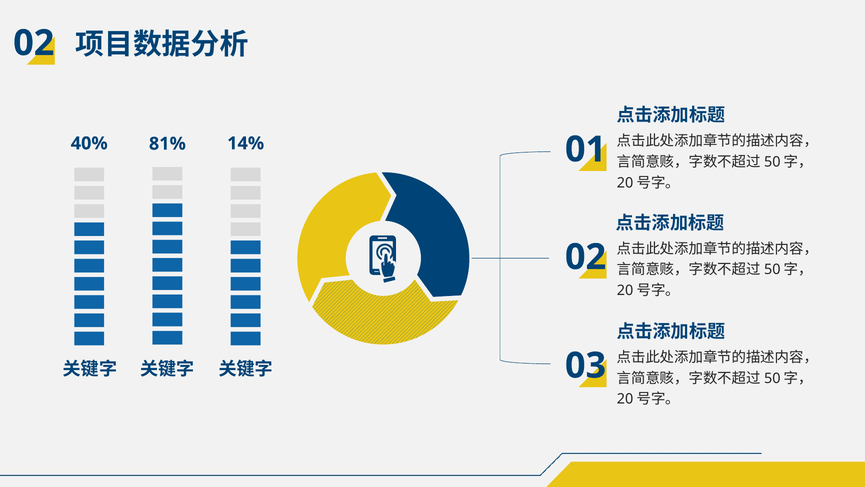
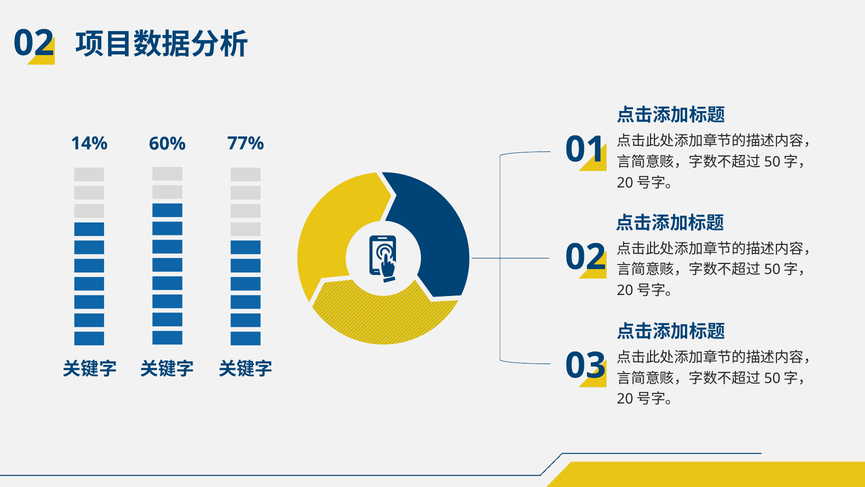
40%: 40% -> 14% (89, 143)
14%: 14% -> 77% (246, 143)
81%: 81% -> 60% (167, 144)
